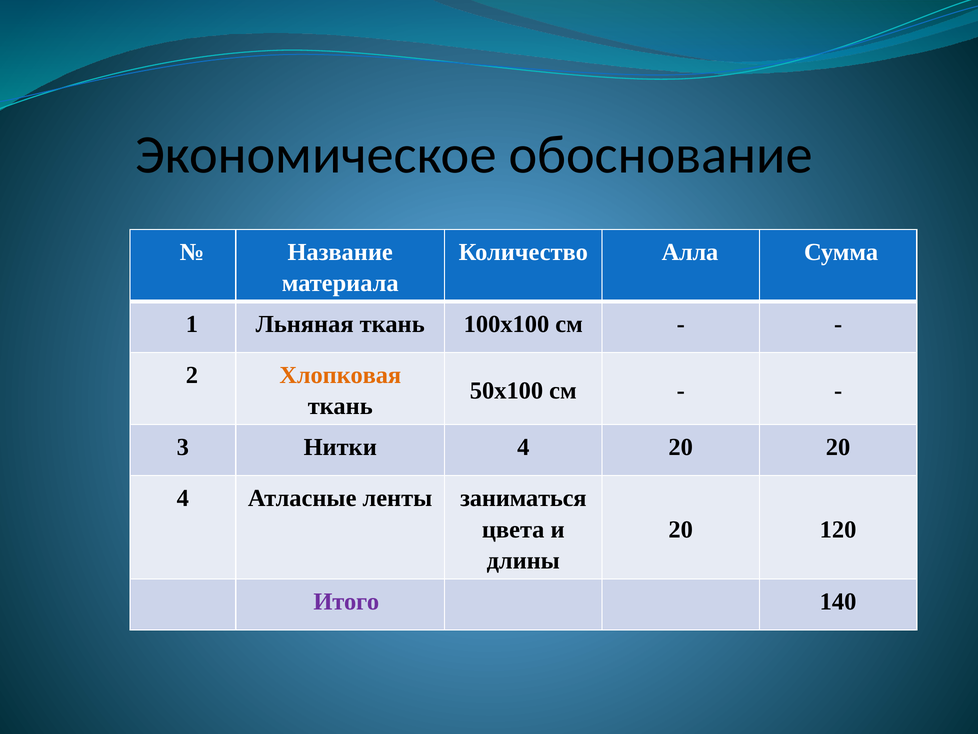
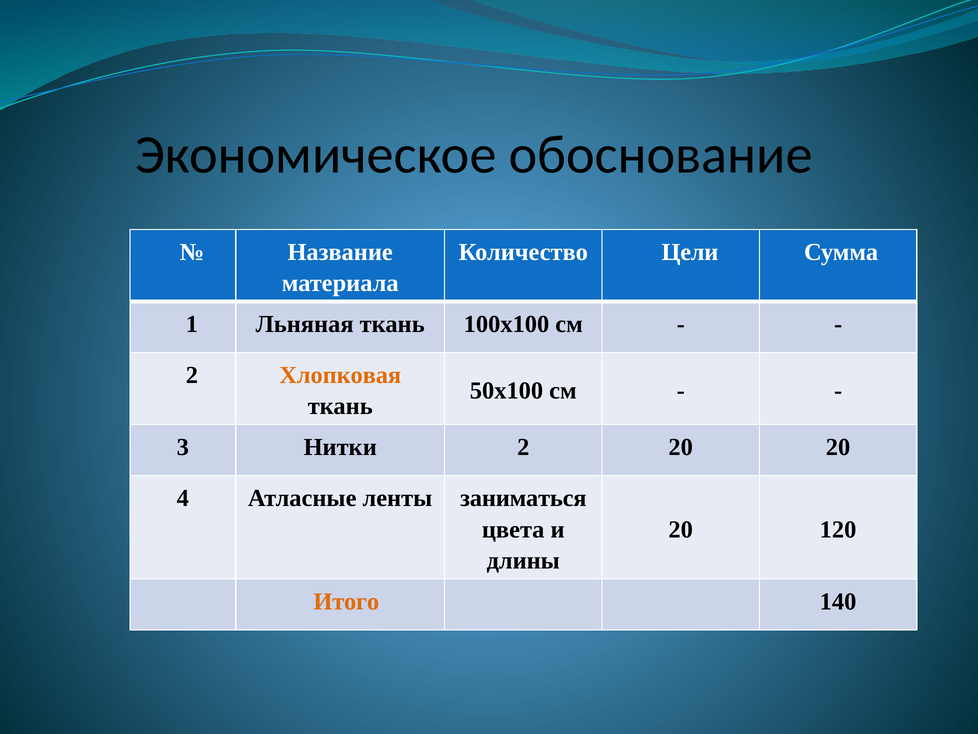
Алла: Алла -> Цели (690, 252)
Нитки 4: 4 -> 2 (523, 447)
Итого colour: purple -> orange (346, 601)
